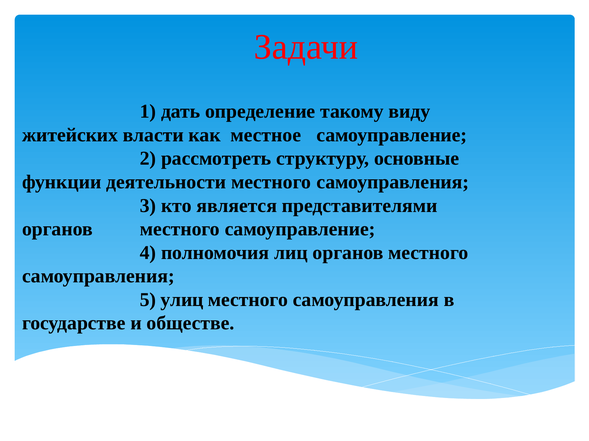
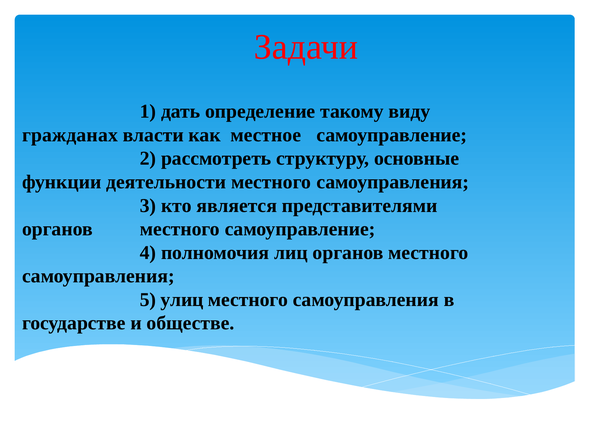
житейских: житейских -> гражданах (70, 135)
